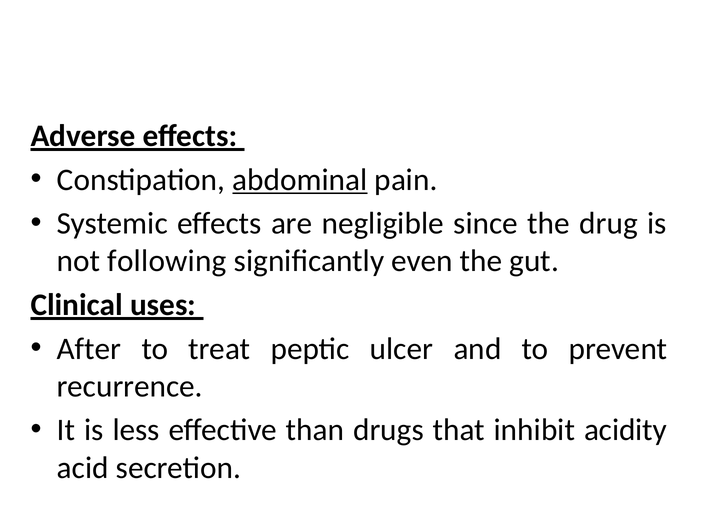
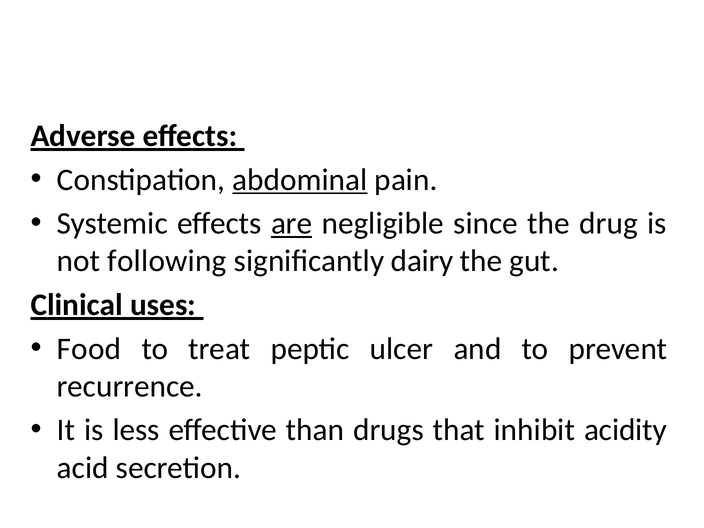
are underline: none -> present (292, 224)
even: even -> dairy (422, 261)
After: After -> Food (89, 349)
